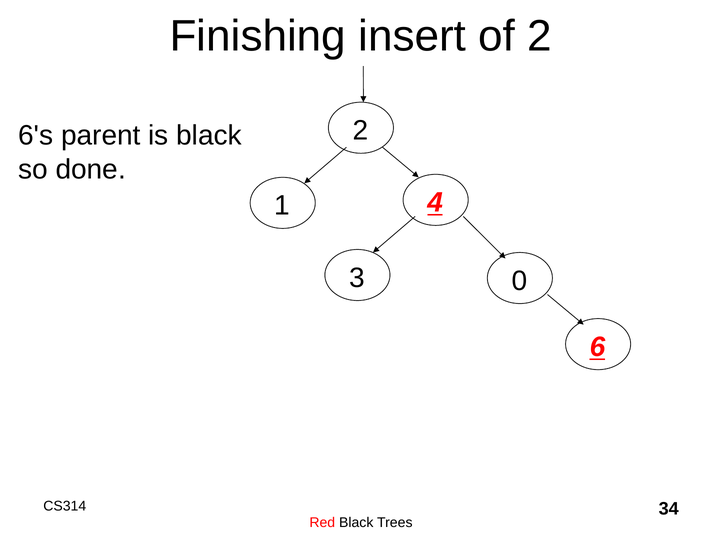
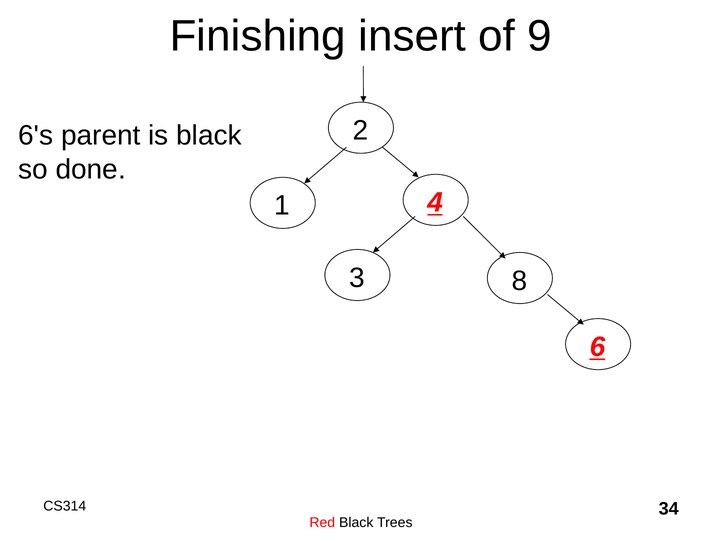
of 2: 2 -> 9 (540, 36)
0: 0 -> 8 (519, 281)
